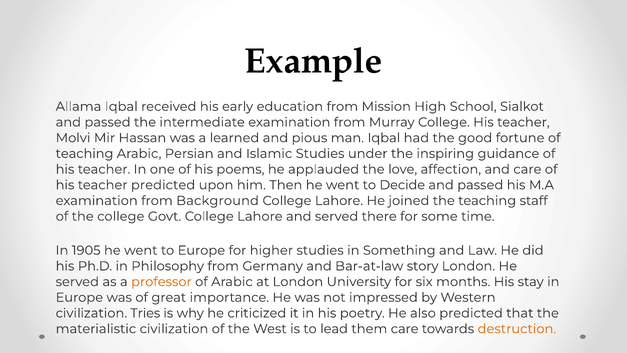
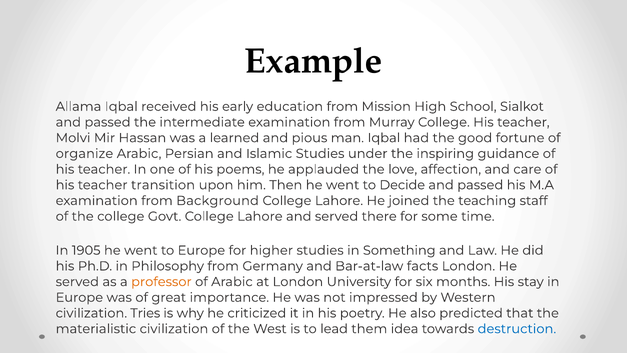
teaching: teaching -> organize (84, 153)
teacher predicted: predicted -> transition (163, 185)
story: story -> facts (423, 266)
them care: care -> idea (405, 329)
destruction colour: orange -> blue (517, 329)
